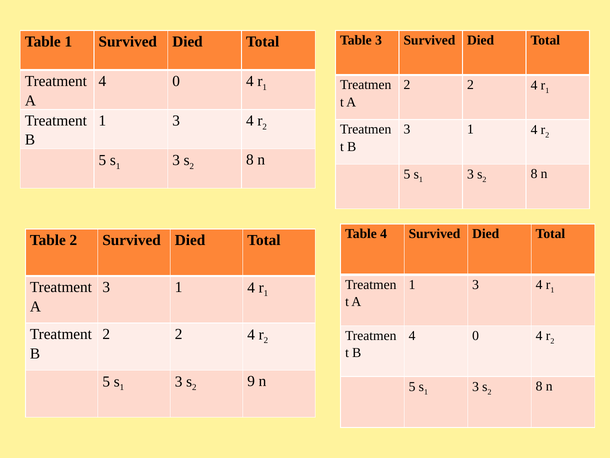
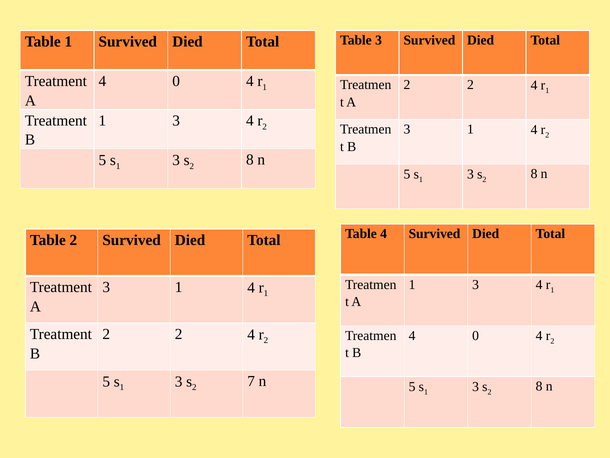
9: 9 -> 7 (251, 381)
